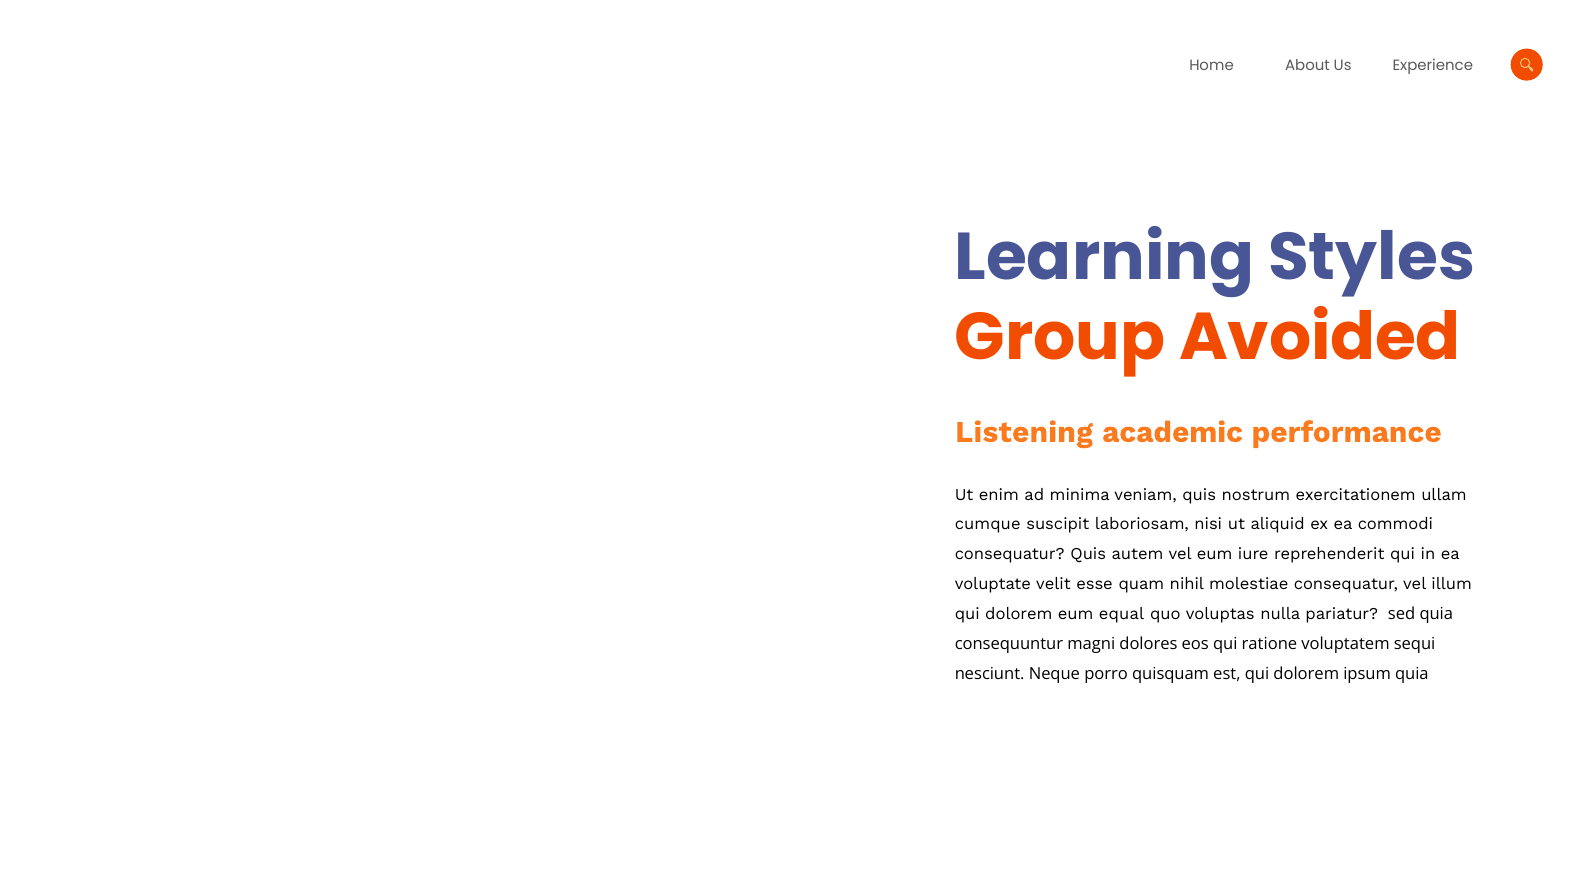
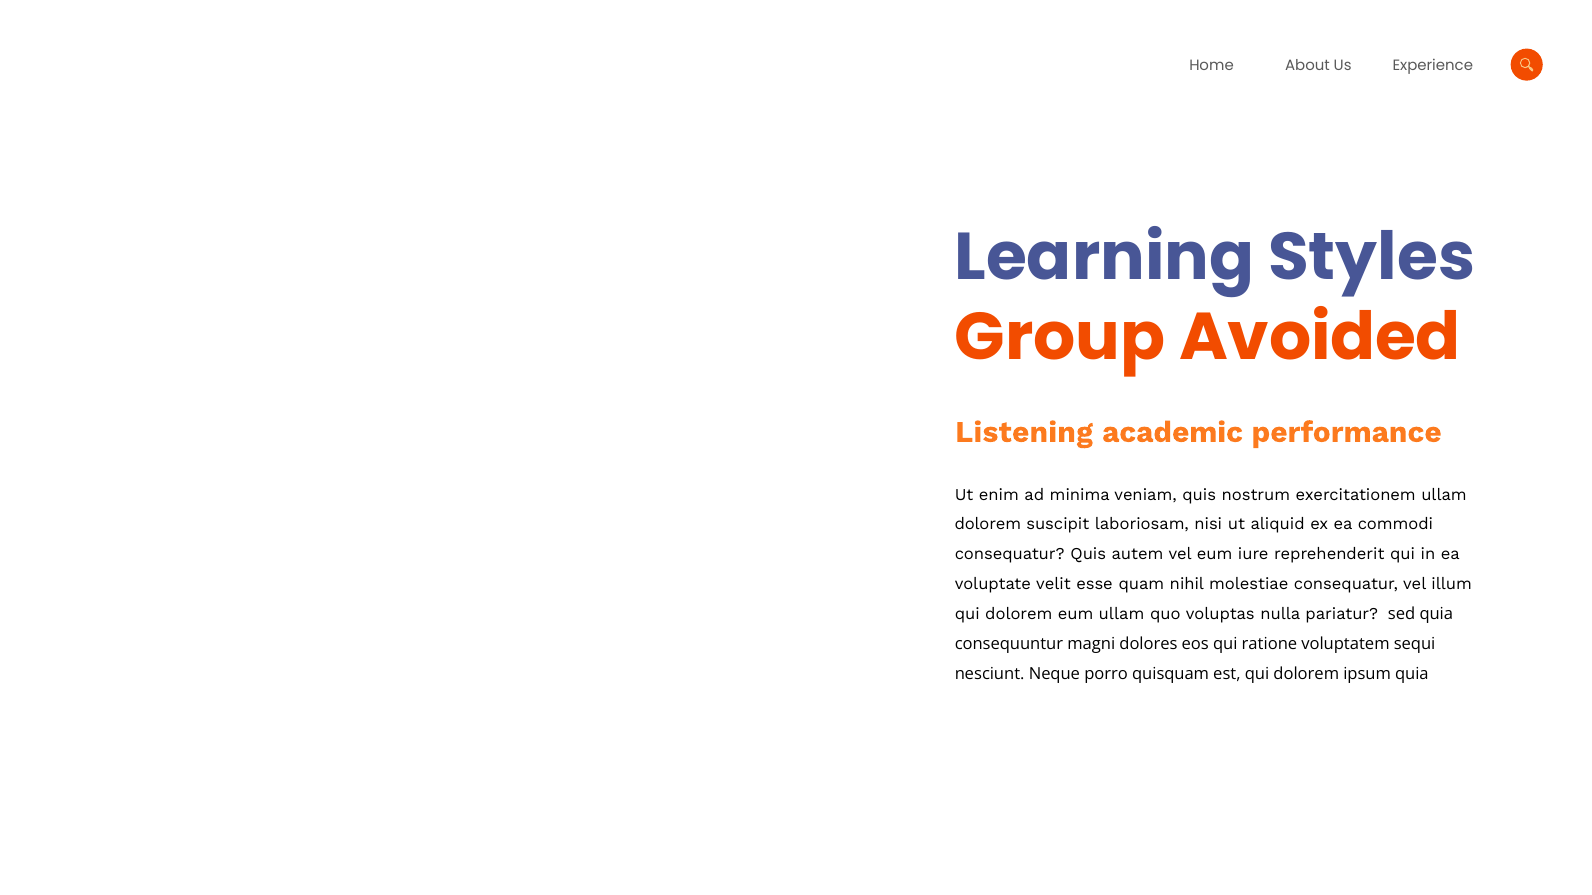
cumque: cumque -> dolorem (988, 525)
eum equal: equal -> ullam (1122, 614)
